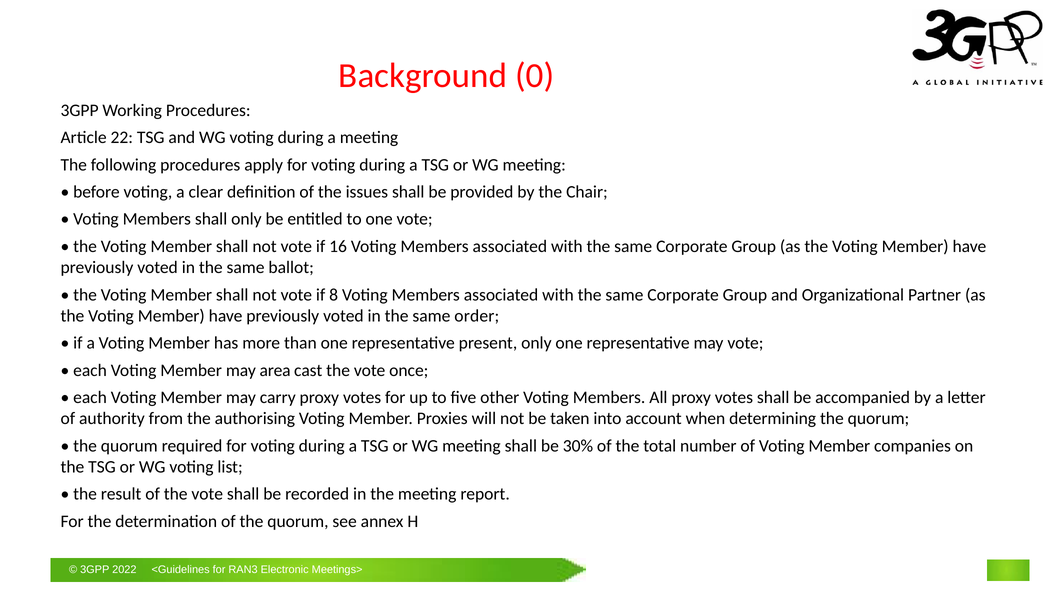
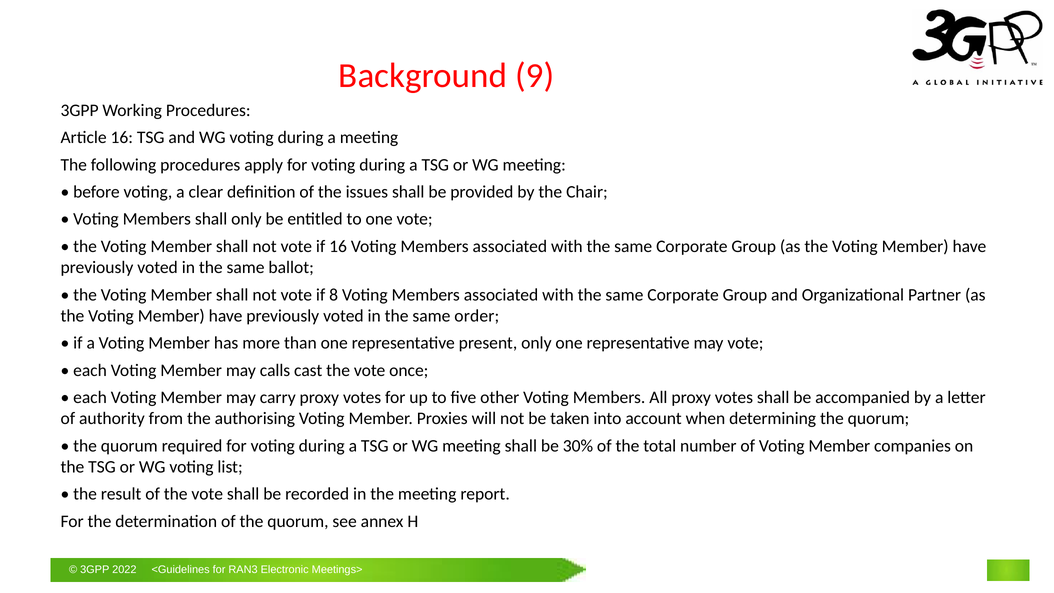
0: 0 -> 9 (535, 76)
Article 22: 22 -> 16 (122, 137)
area: area -> calls (275, 370)
